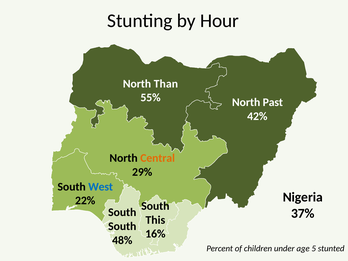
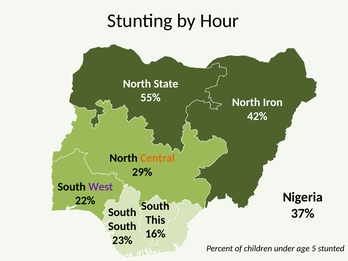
Than: Than -> State (166, 84)
Past: Past -> Iron (273, 102)
West colour: blue -> purple (101, 187)
48%: 48% -> 23% (122, 240)
